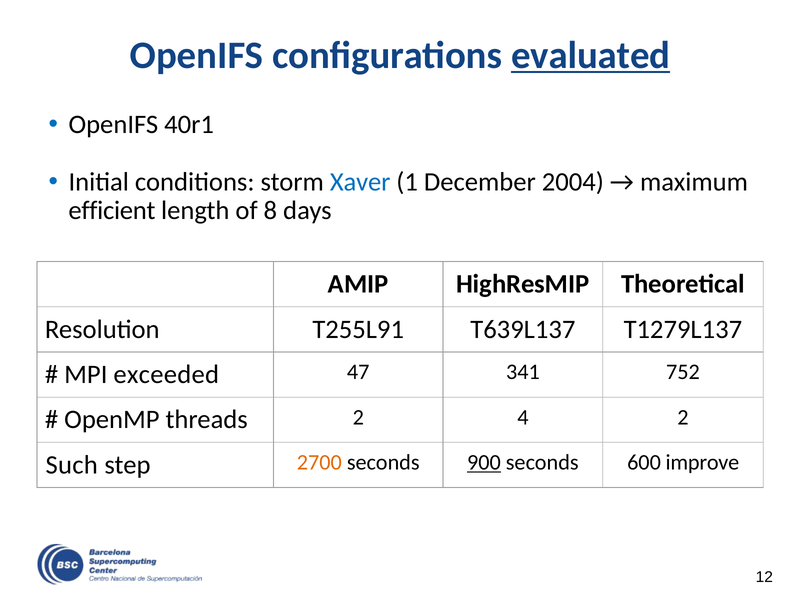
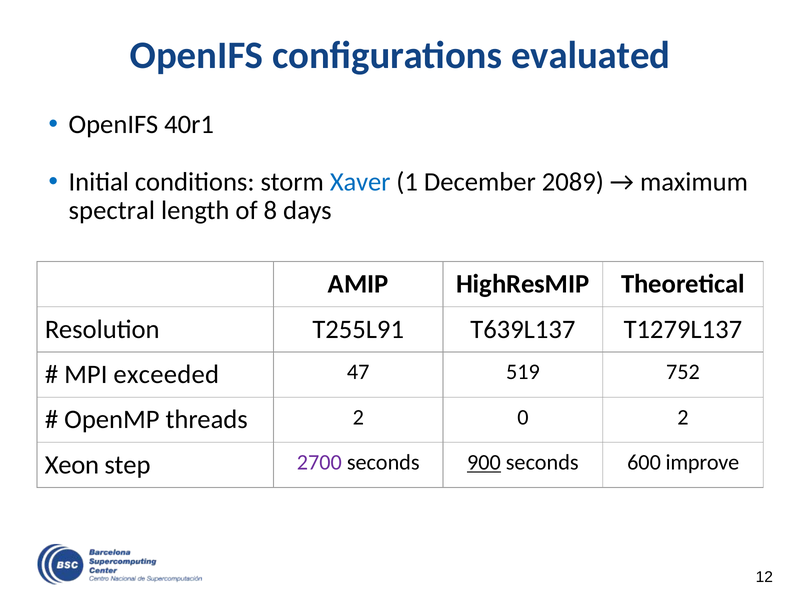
evaluated underline: present -> none (591, 55)
2004: 2004 -> 2089 (573, 182)
efficient: efficient -> spectral (112, 211)
341: 341 -> 519 (523, 372)
4: 4 -> 0 (523, 417)
Such: Such -> Xeon (72, 465)
2700 colour: orange -> purple (319, 463)
